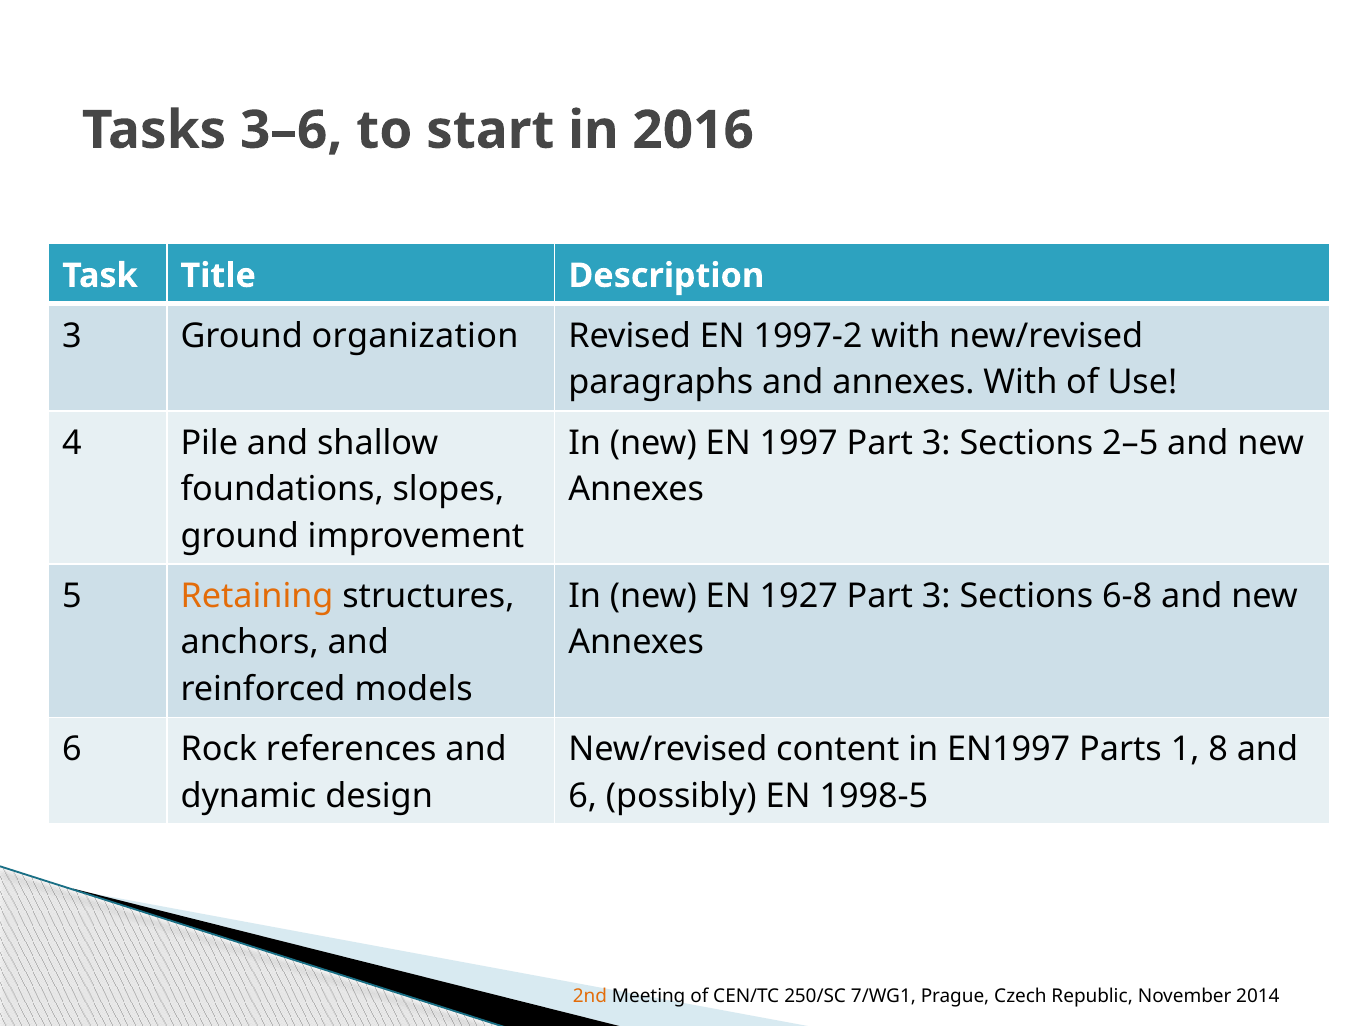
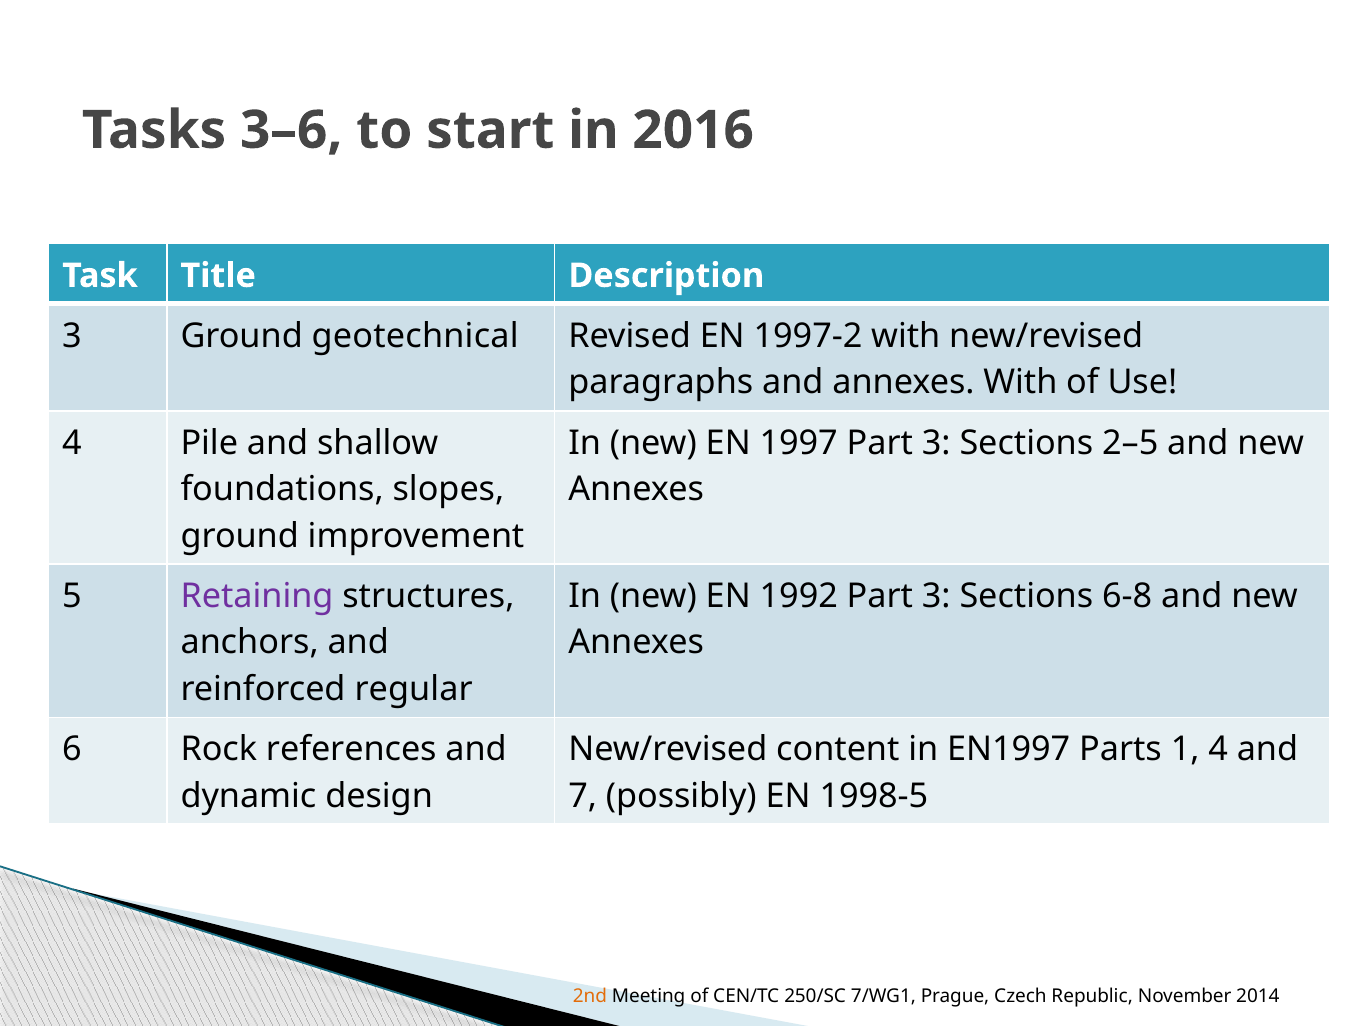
organization: organization -> geotechnical (415, 336)
Retaining colour: orange -> purple (257, 596)
1927: 1927 -> 1992 (799, 596)
models: models -> regular (414, 689)
1 8: 8 -> 4 (1218, 749)
6: 6 -> 7 (583, 796)
